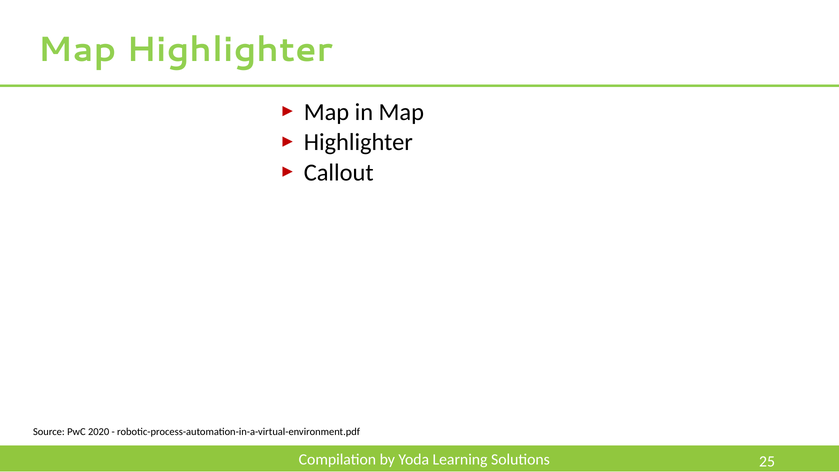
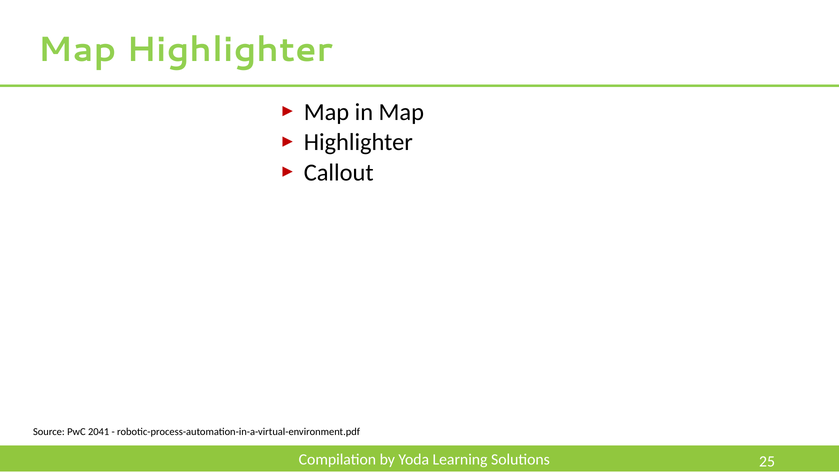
2020: 2020 -> 2041 (99, 432)
